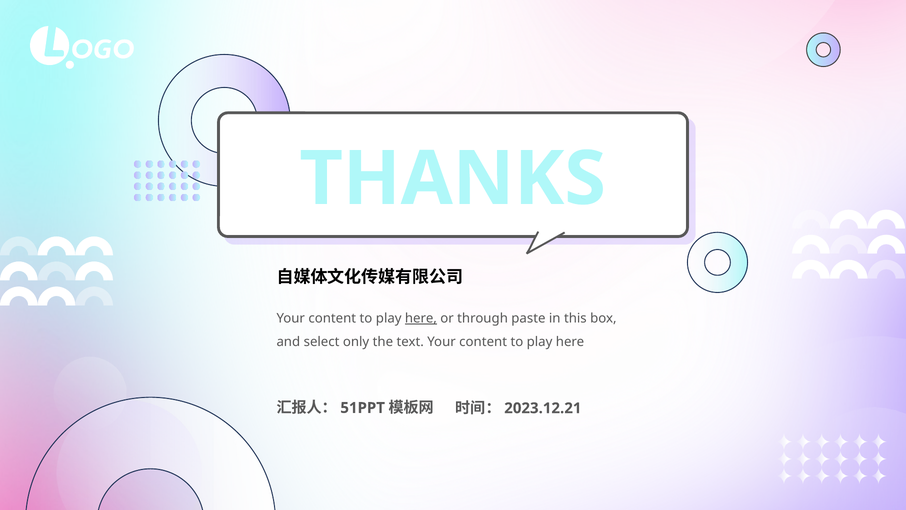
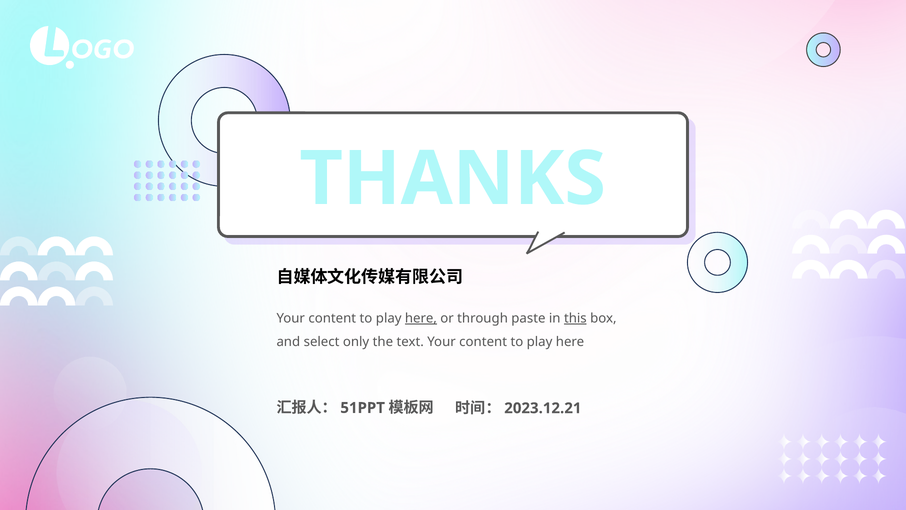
this underline: none -> present (575, 318)
